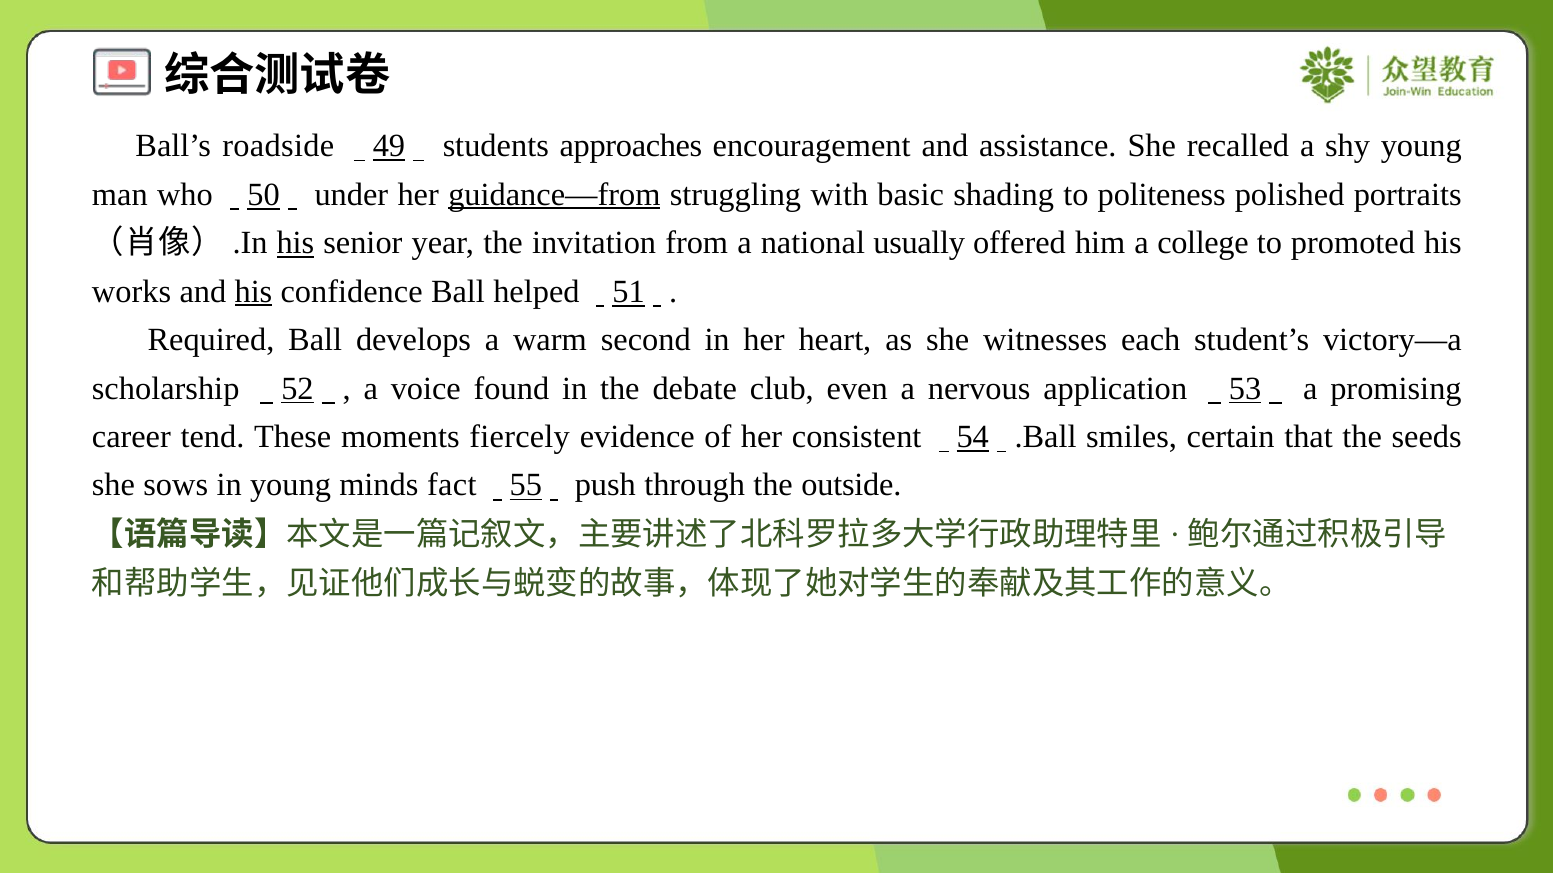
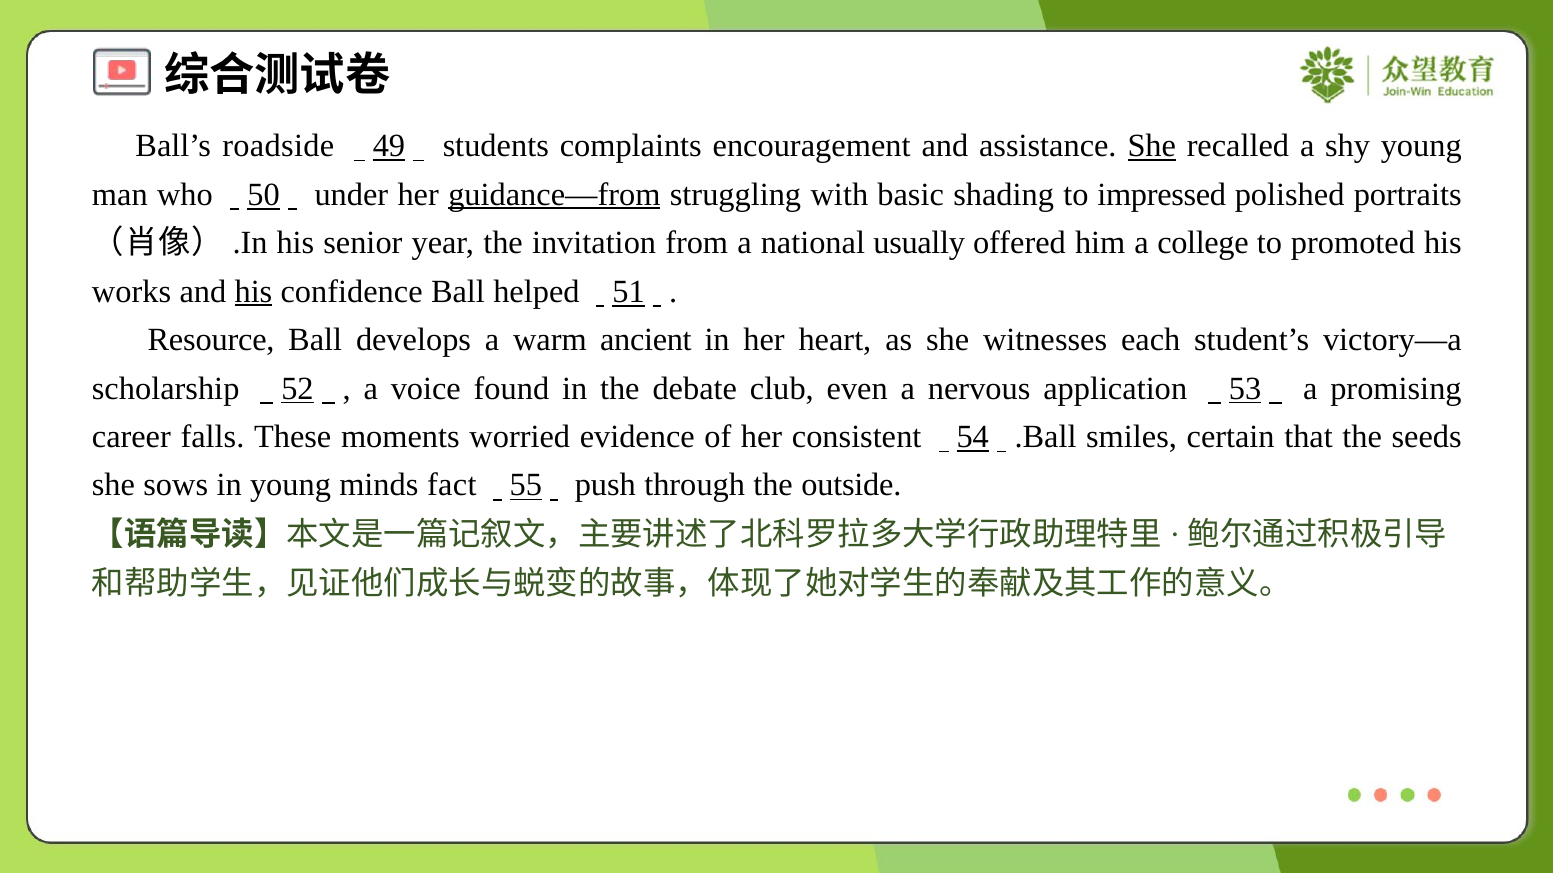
approaches: approaches -> complaints (631, 146)
She underline: none -> present (1152, 146)
politeness: politeness -> impressed (1162, 195)
his underline: present -> none (295, 243)
Required: Required -> Resource (211, 340)
second: second -> ancient (646, 340)
tend: tend -> falls (212, 437)
fiercely: fiercely -> worried (520, 437)
